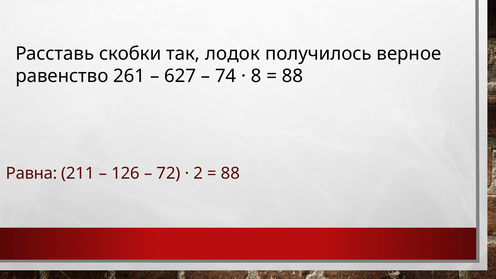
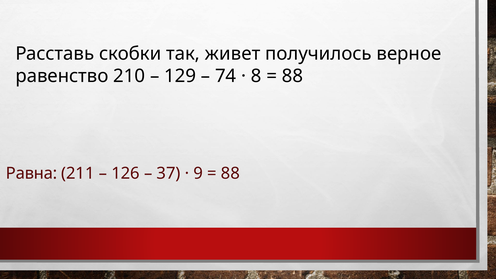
лодок: лодок -> живет (233, 54)
261: 261 -> 210 (129, 76)
627: 627 -> 129 (180, 76)
72: 72 -> 37 (169, 173)
2: 2 -> 9 (198, 173)
